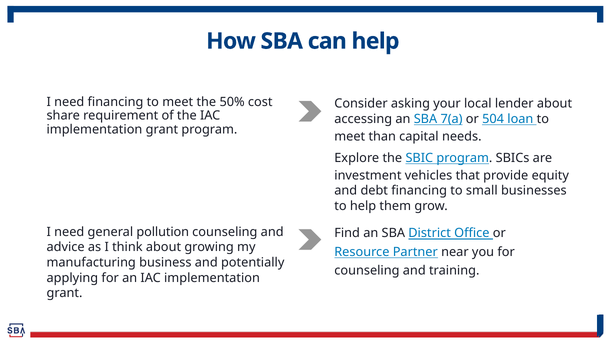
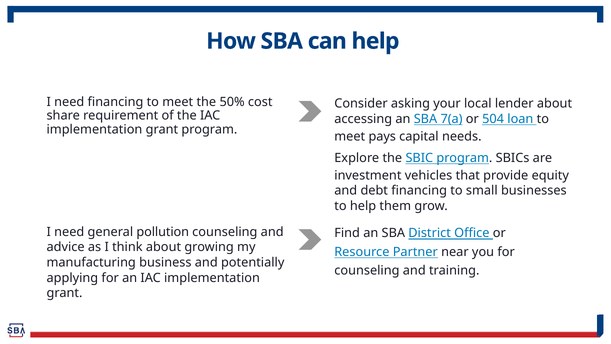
than: than -> pays (382, 136)
